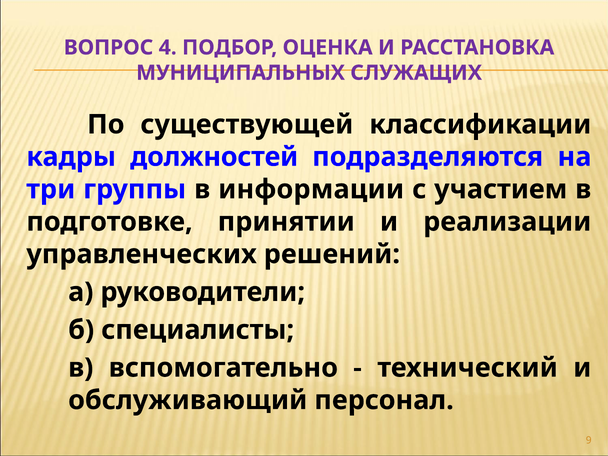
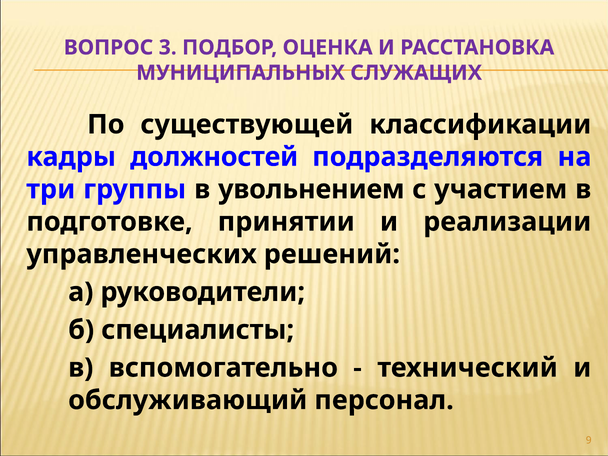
4: 4 -> 3 (168, 48)
информации: информации -> увольнением (311, 189)
